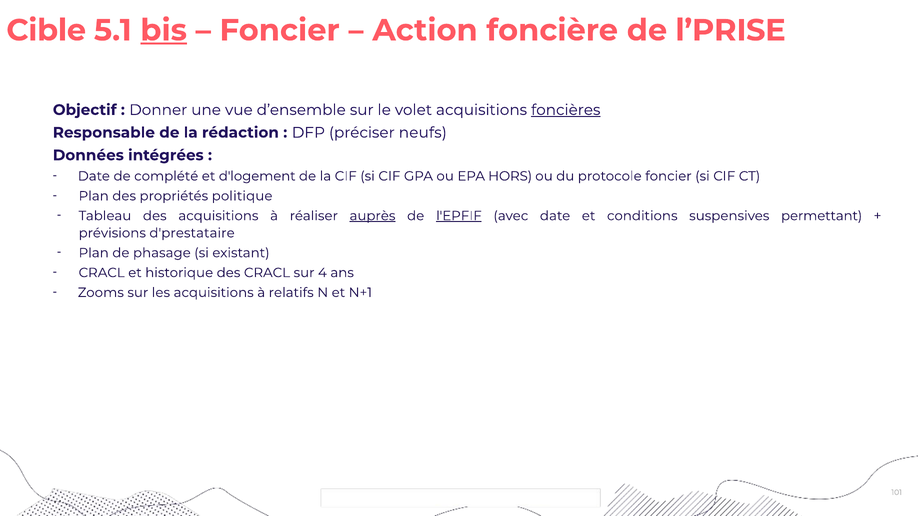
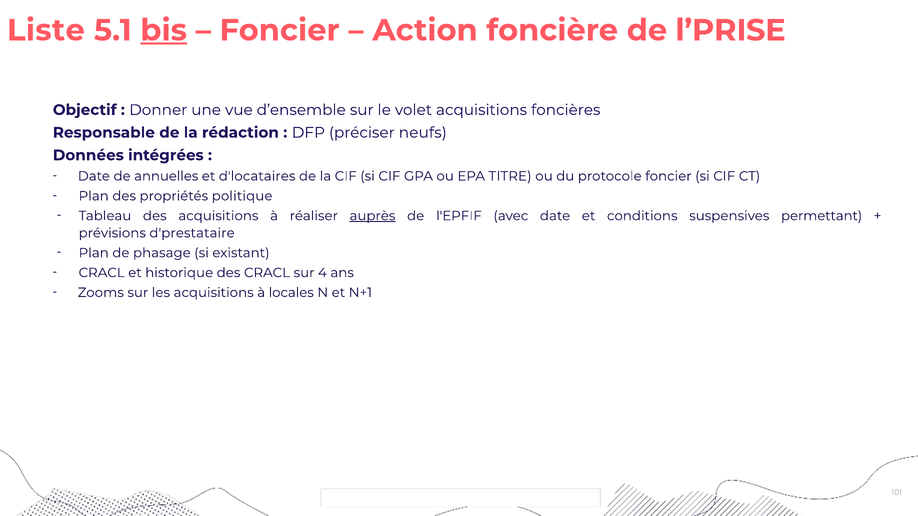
Cible: Cible -> Liste (46, 30)
foncières underline: present -> none (566, 110)
complété: complété -> annuelles (166, 176)
d'logement: d'logement -> d'locataires (257, 176)
HORS: HORS -> TITRE (510, 176)
l'EPFIF underline: present -> none (459, 216)
relatifs: relatifs -> locales (291, 293)
